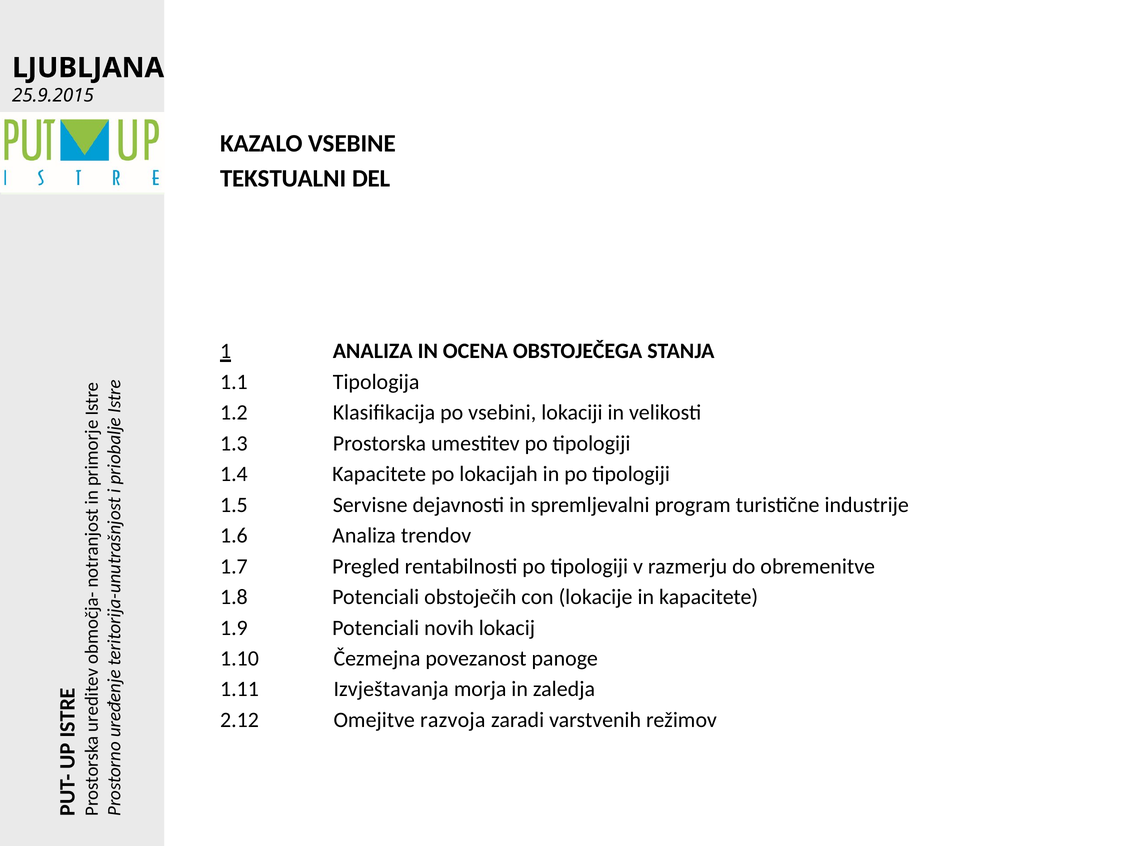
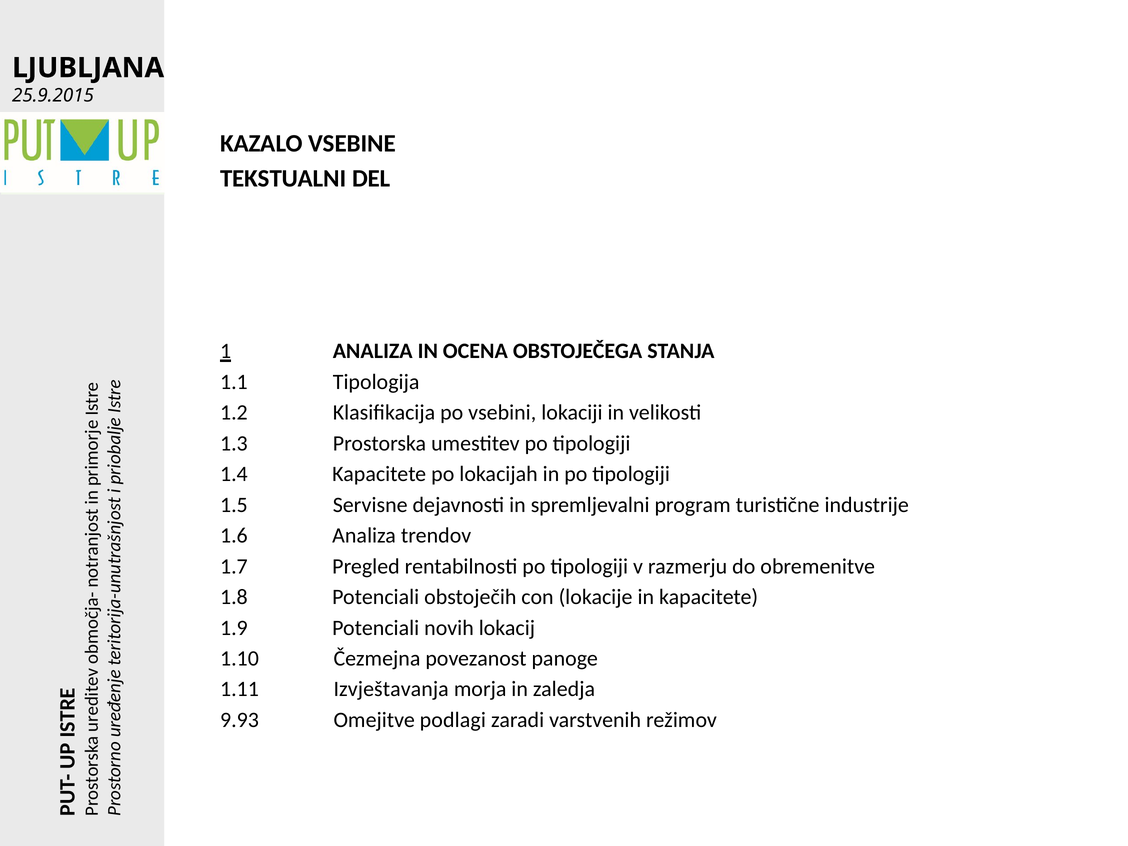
2.12: 2.12 -> 9.93 (239, 720)
razvoja: razvoja -> podlagi (453, 720)
